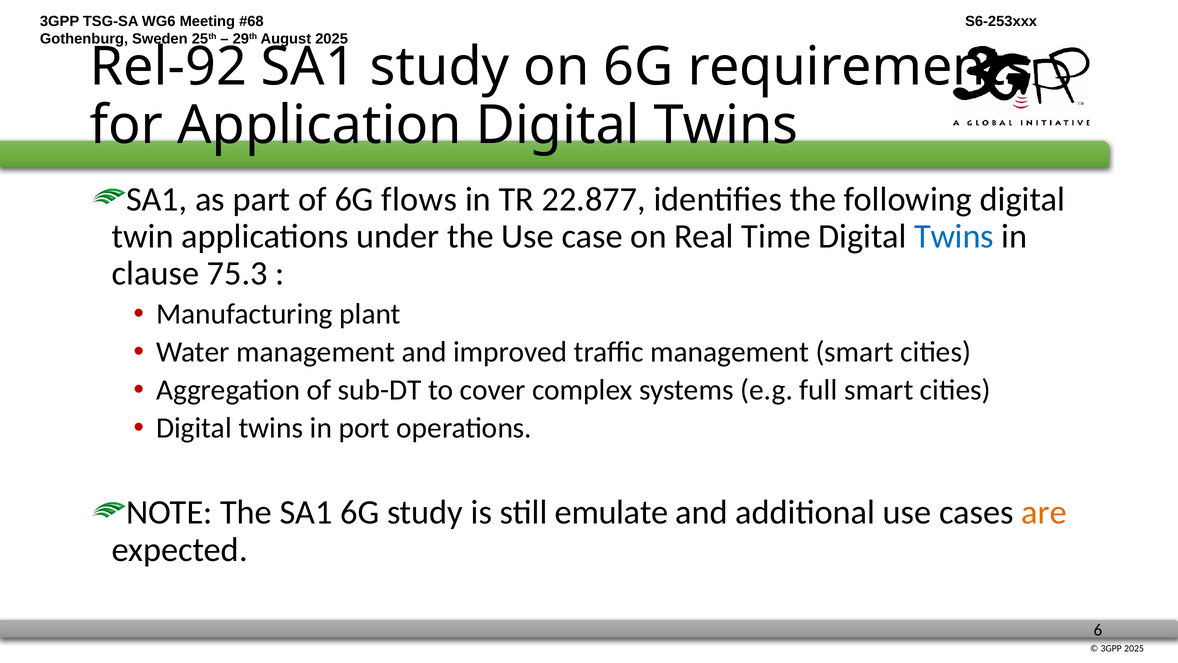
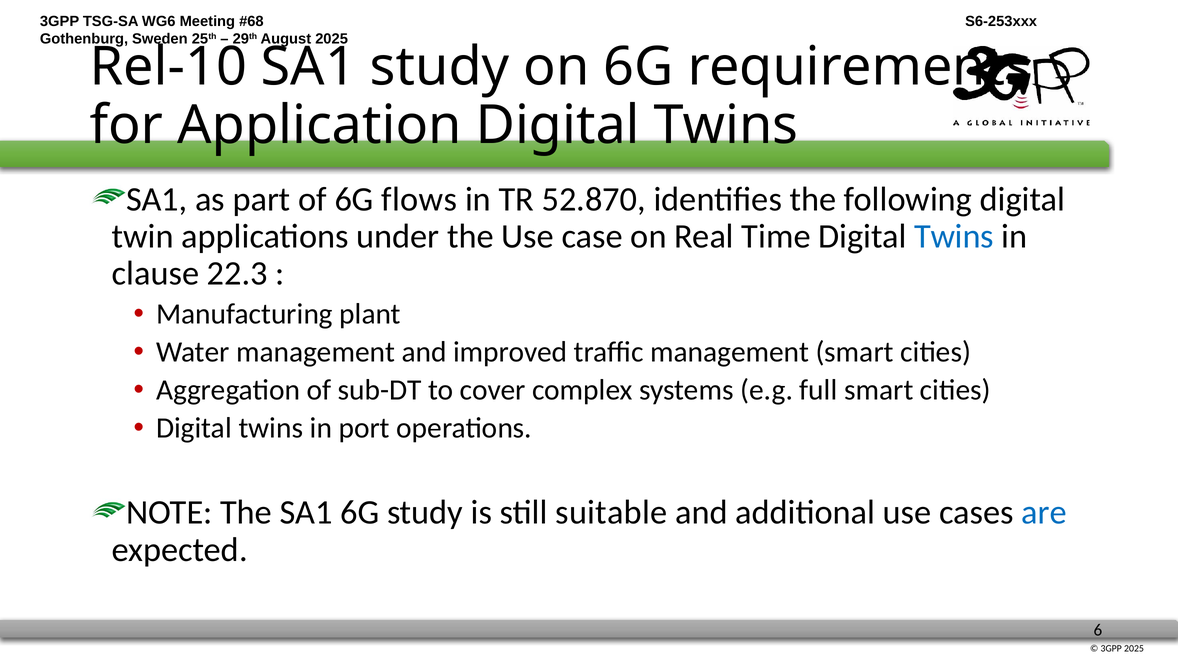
Rel-92: Rel-92 -> Rel-10 (168, 67)
22.877: 22.877 -> 52.870 (594, 199)
75.3: 75.3 -> 22.3 (237, 273)
emulate: emulate -> suitable (611, 512)
are colour: orange -> blue (1044, 512)
